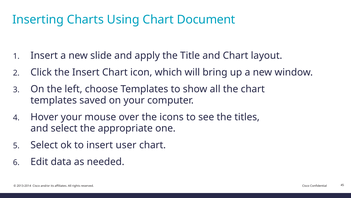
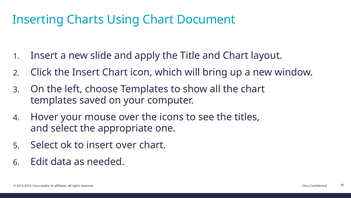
insert user: user -> over (126, 145)
